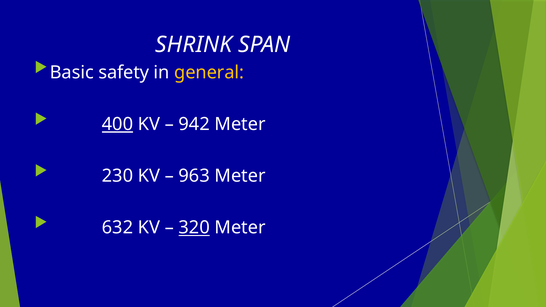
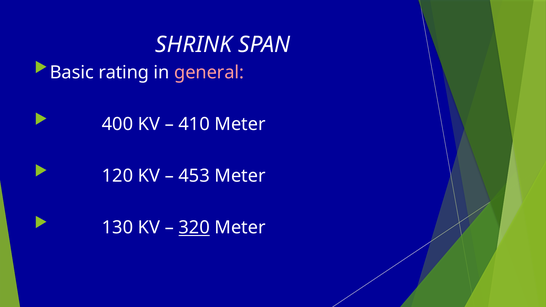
safety: safety -> rating (124, 72)
general colour: yellow -> pink (209, 72)
400 underline: present -> none (117, 124)
942: 942 -> 410 (194, 124)
230: 230 -> 120 (117, 176)
963: 963 -> 453 (194, 176)
632: 632 -> 130 (117, 228)
